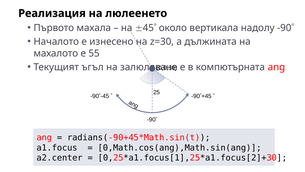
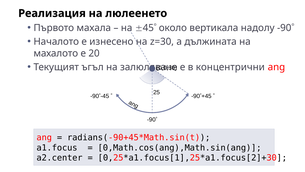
55: 55 -> 20 (94, 53)
компютърната: компютърната -> концентрични (230, 67)
